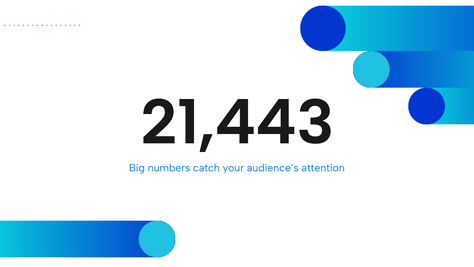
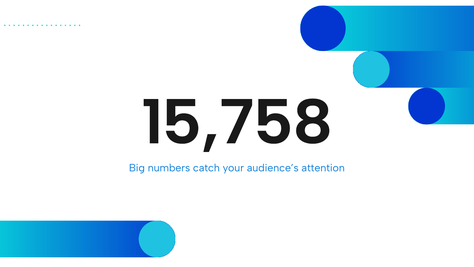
21,443: 21,443 -> 15,758 (237, 122)
